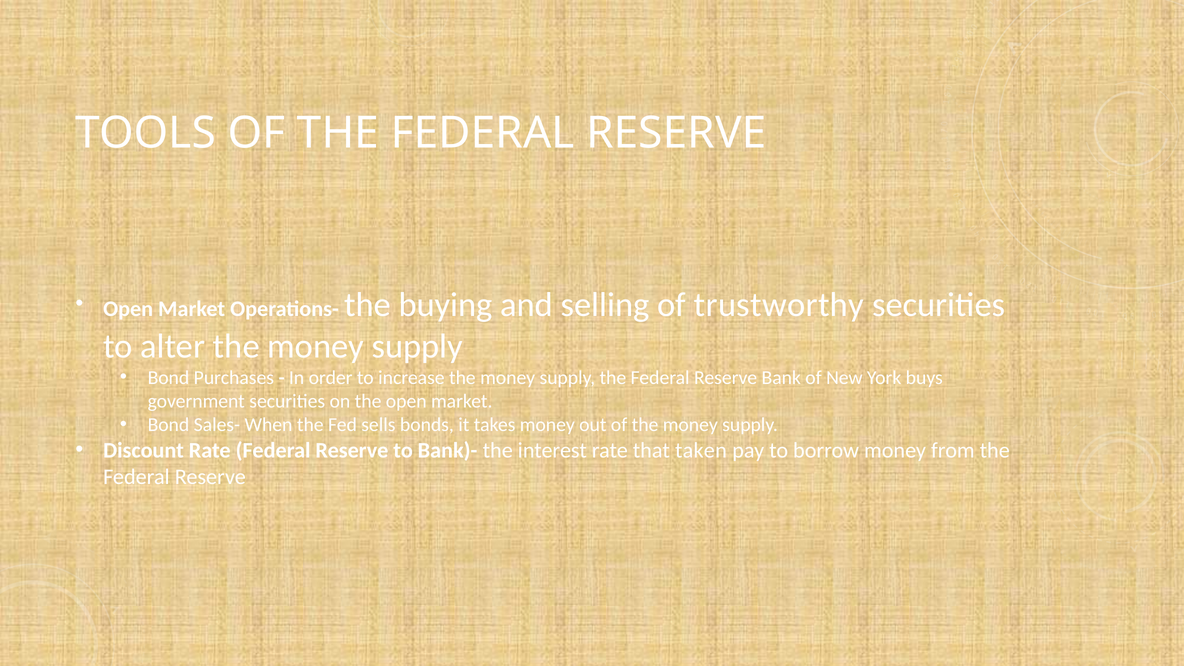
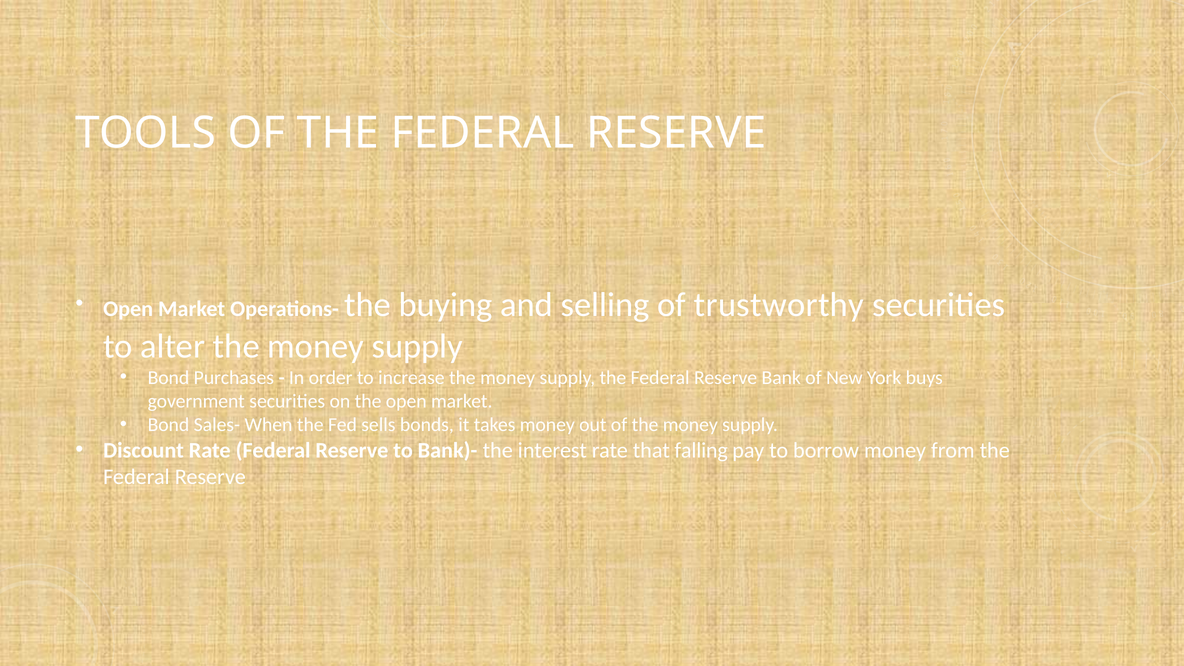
taken: taken -> falling (701, 450)
